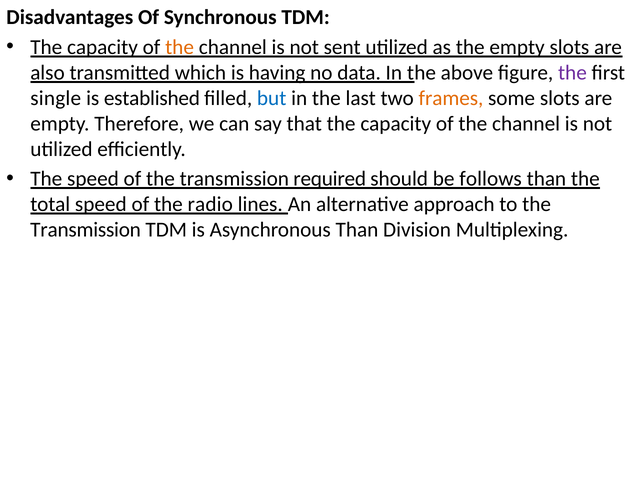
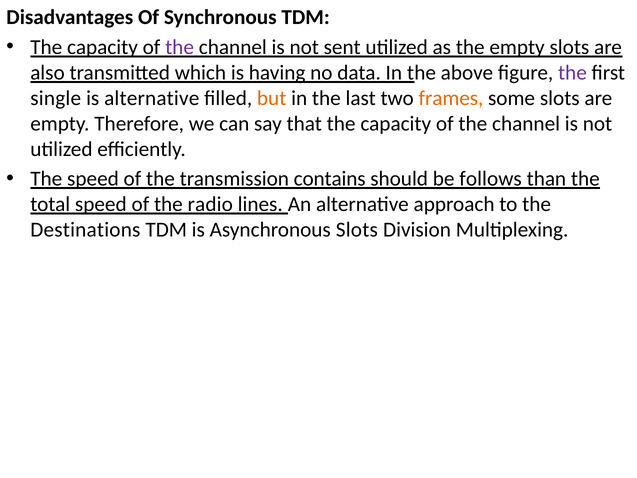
the colour: orange -> purple (180, 47)
is established: established -> alternative (152, 98)
but colour: blue -> orange (272, 98)
required: required -> contains (330, 179)
Transmission: Transmission -> Destinations (85, 230)
Asynchronous Than: Than -> Slots (357, 230)
